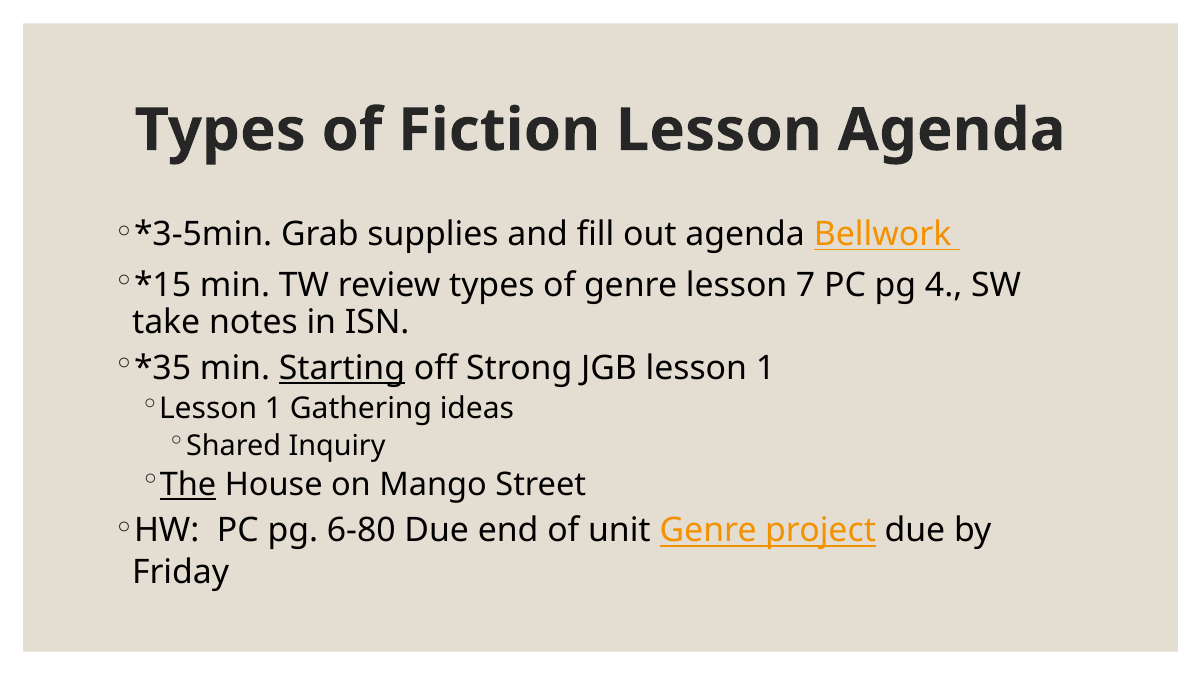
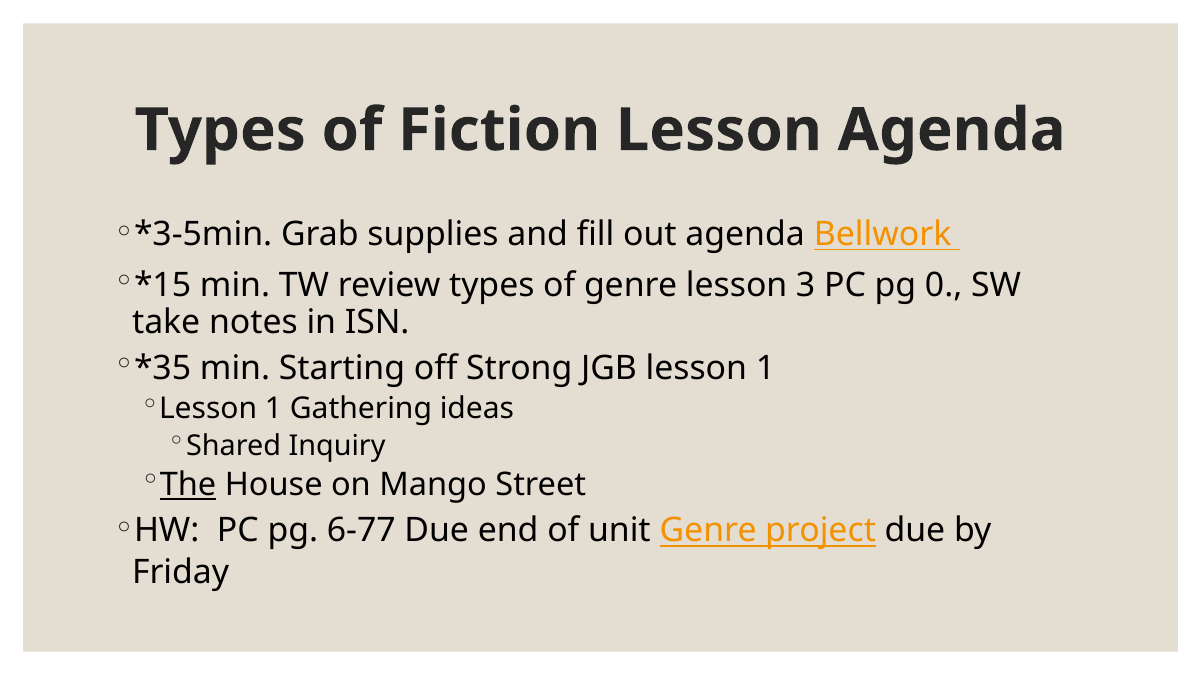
7: 7 -> 3 (806, 286)
4: 4 -> 0 (944, 286)
Starting underline: present -> none (342, 369)
6-80: 6-80 -> 6-77 (361, 531)
